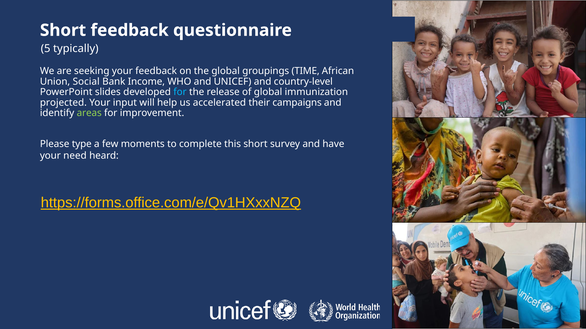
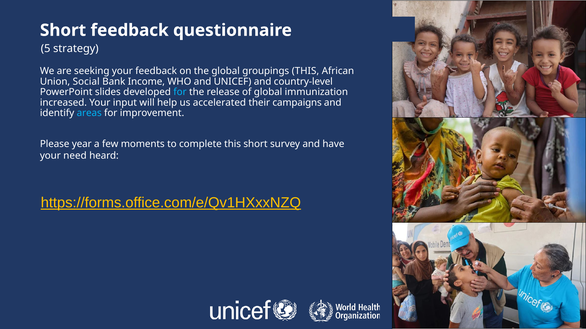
typically: typically -> strategy (76, 49)
groupings TIME: TIME -> THIS (305, 71)
projected: projected -> increased (63, 103)
areas colour: light green -> light blue (89, 113)
type: type -> year (82, 144)
